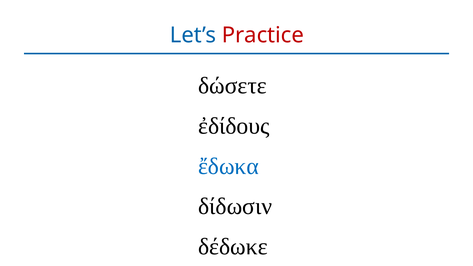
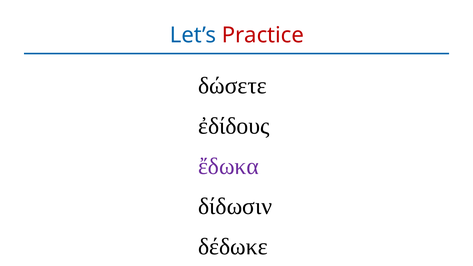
ἔδωκα colour: blue -> purple (228, 166)
